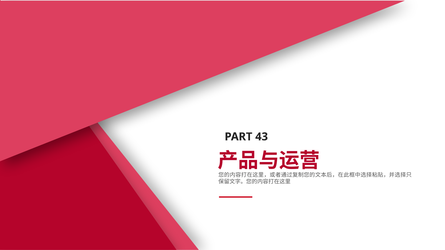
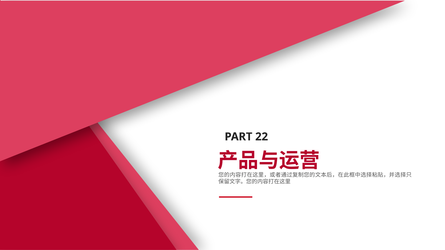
43: 43 -> 22 (262, 137)
